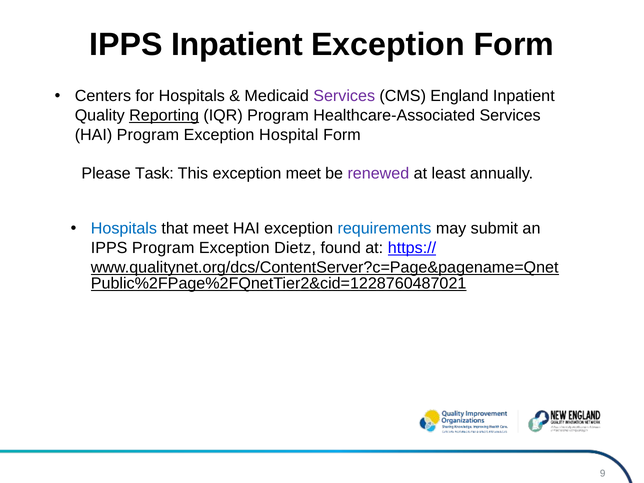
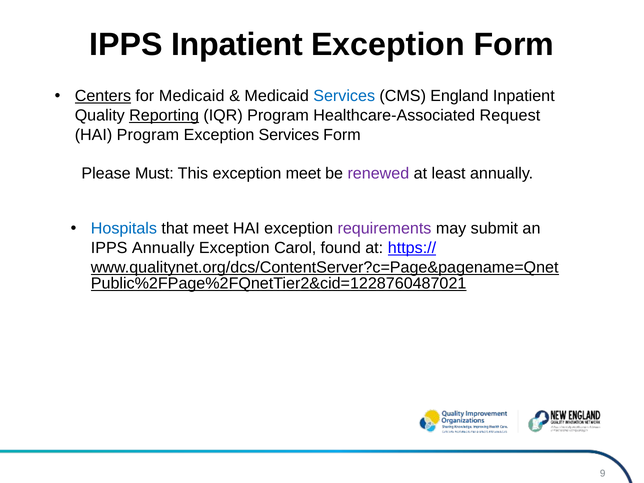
Centers underline: none -> present (103, 96)
for Hospitals: Hospitals -> Medicaid (192, 96)
Services colour: purple -> blue (344, 96)
Healthcare-Associated Services: Services -> Request (510, 115)
Exception Hospital: Hospital -> Services (289, 135)
Task: Task -> Must (154, 173)
requirements colour: blue -> purple (384, 229)
IPPS Program: Program -> Annually (163, 248)
Dietz: Dietz -> Carol (295, 248)
